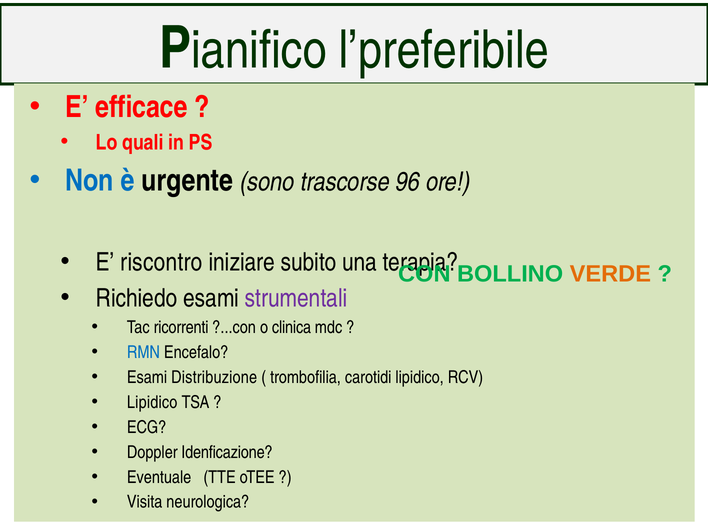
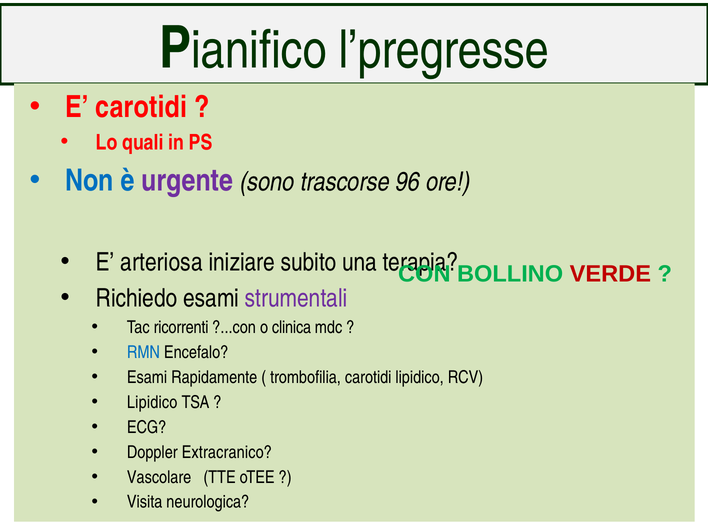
l’preferibile: l’preferibile -> l’pregresse (444, 50)
E efficace: efficace -> carotidi (141, 107)
urgente colour: black -> purple (187, 181)
riscontro: riscontro -> arteriosa (162, 262)
VERDE colour: orange -> red (610, 274)
Distribuzione: Distribuzione -> Rapidamente (214, 377)
Idenficazione: Idenficazione -> Extracranico (227, 452)
Eventuale: Eventuale -> Vascolare (159, 477)
